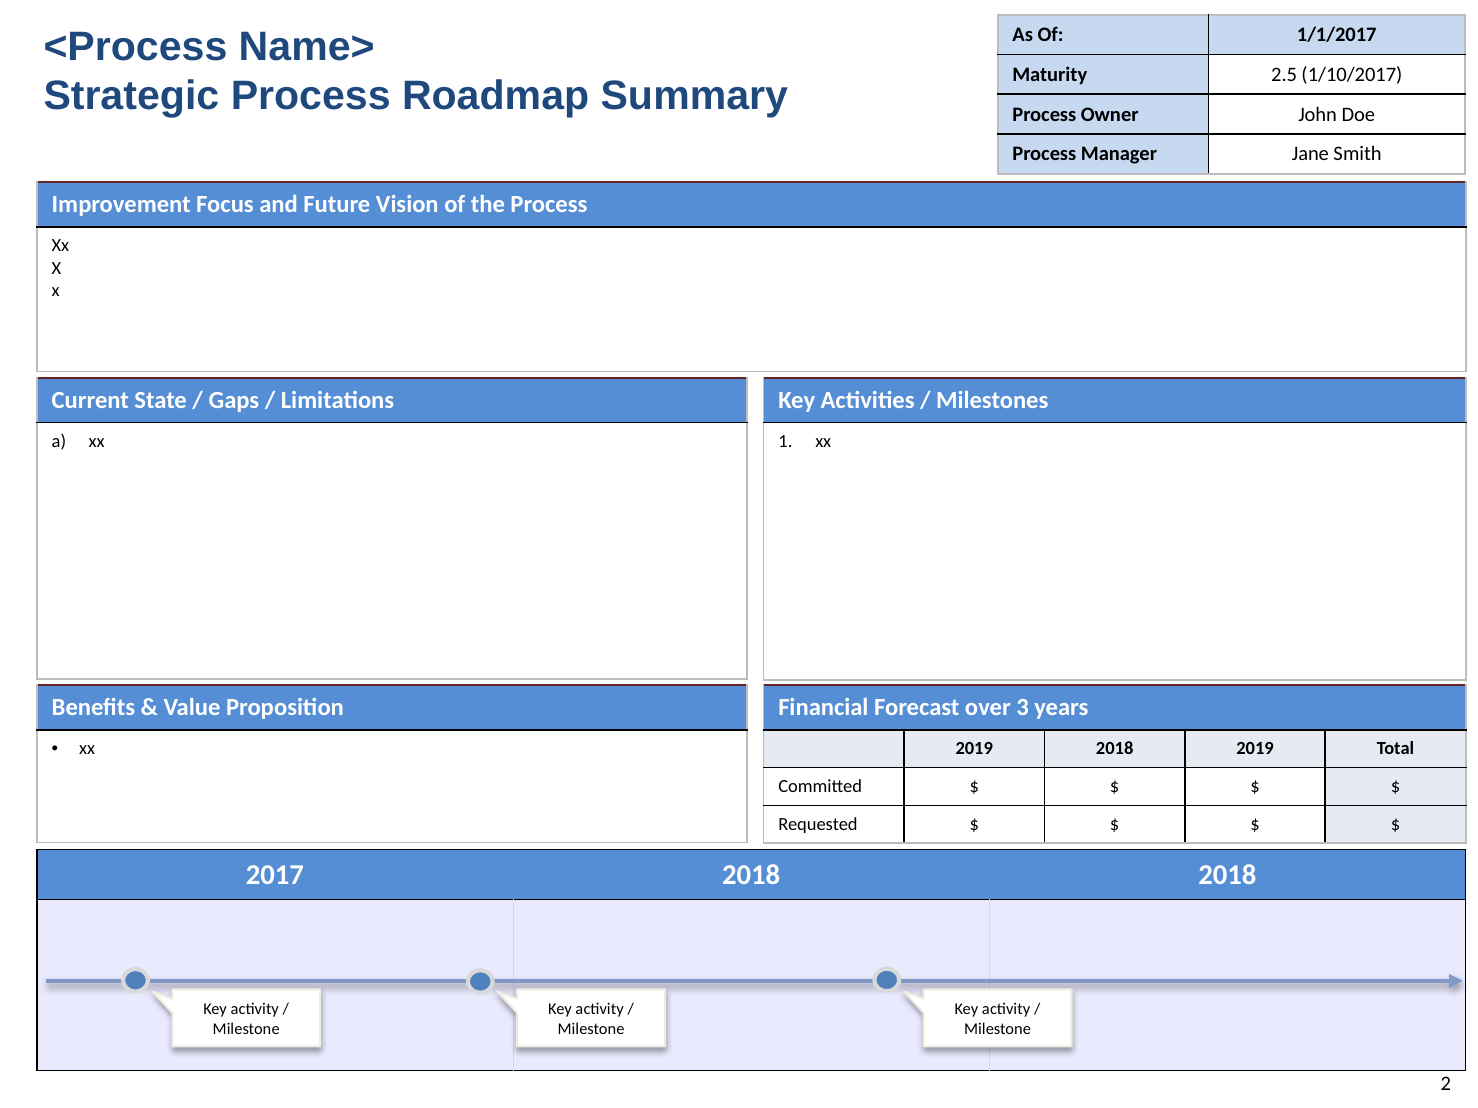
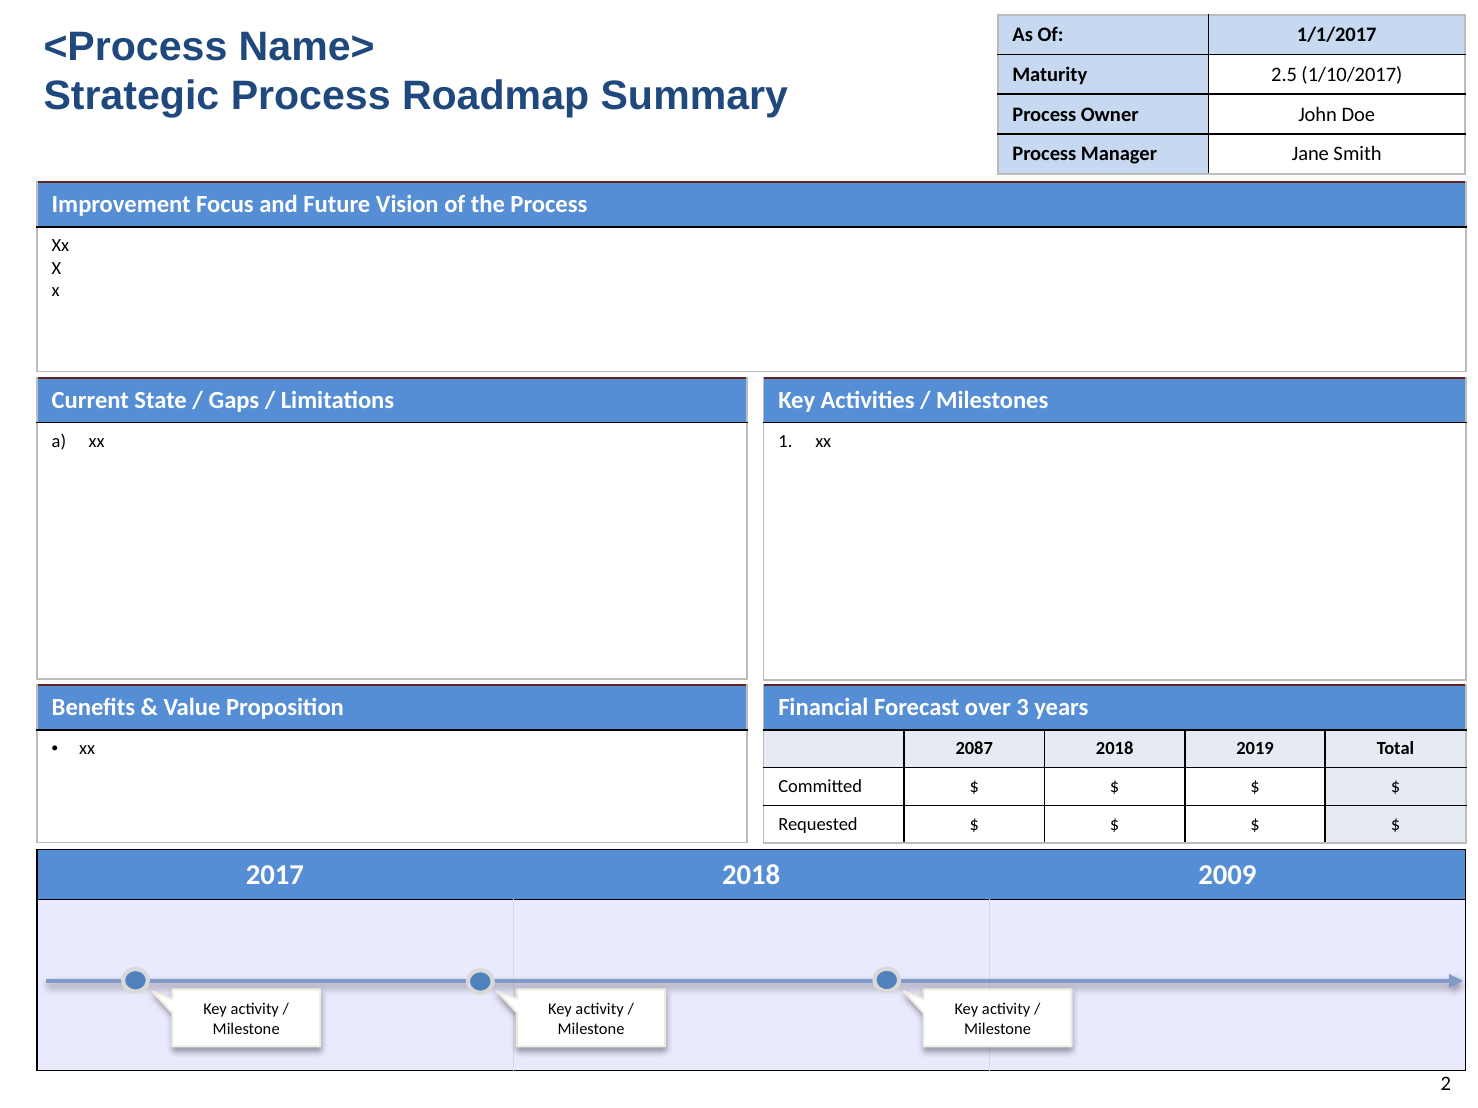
2019: 2019 -> 2087 (974, 749)
2018 2018: 2018 -> 2009 (1227, 875)
